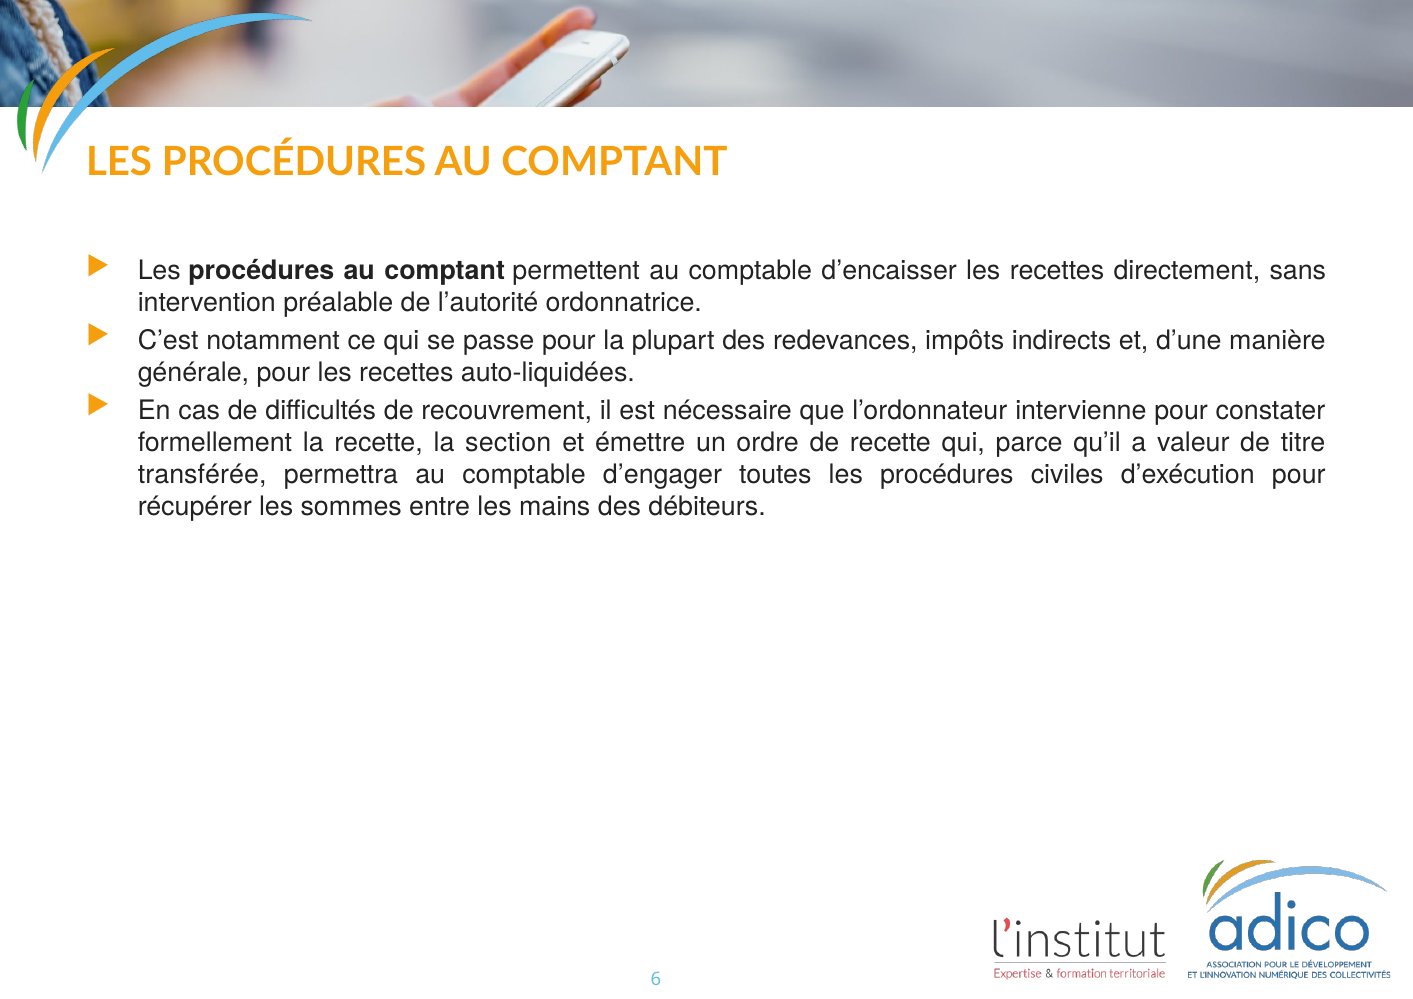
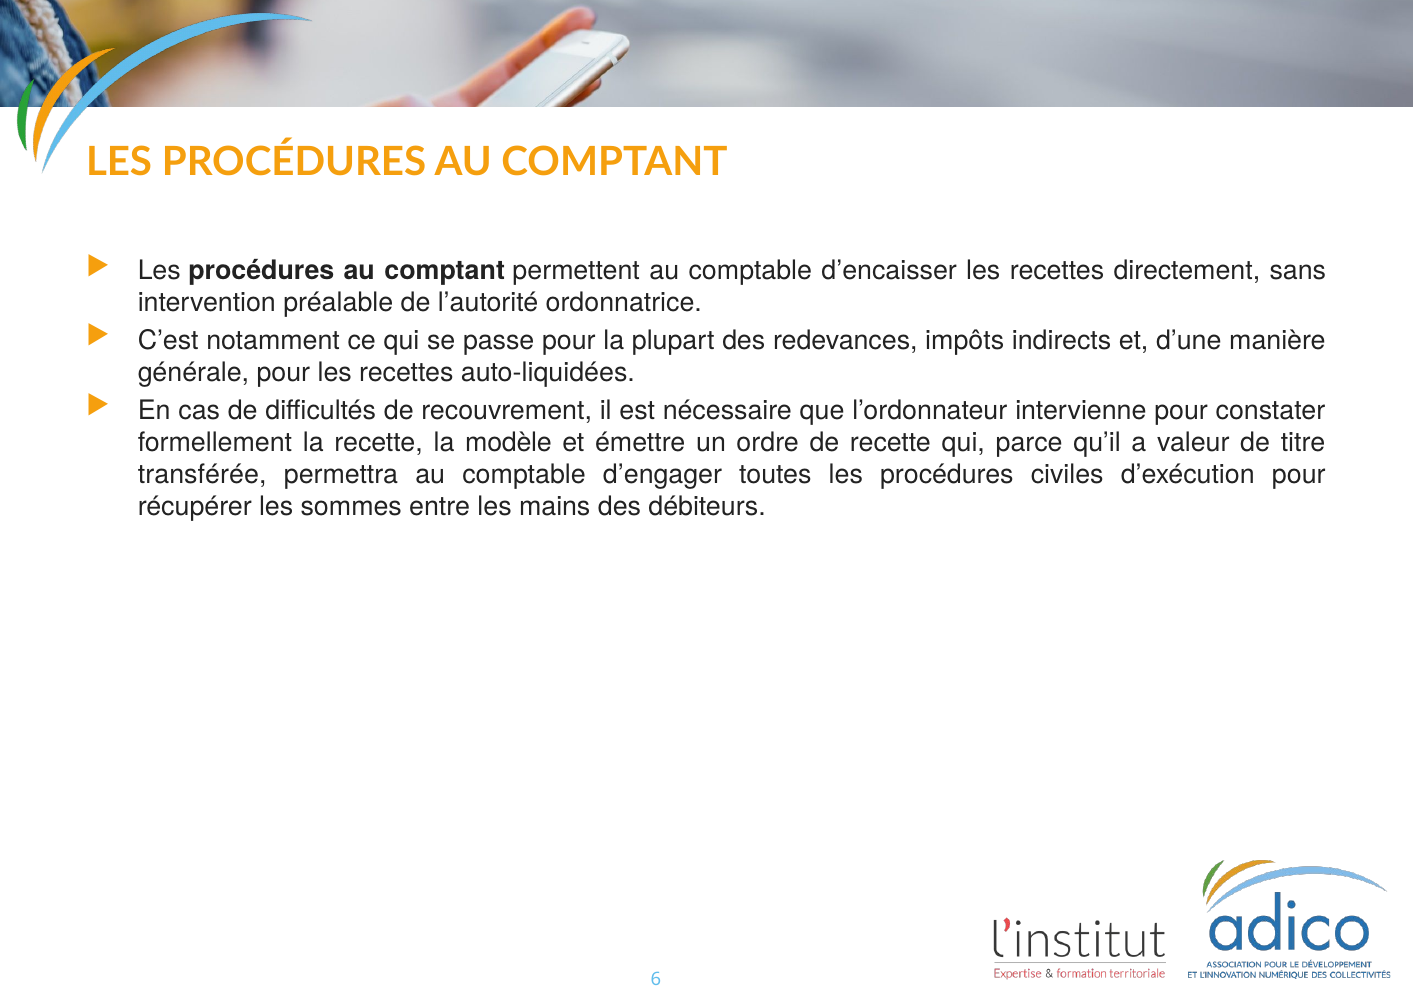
section: section -> modèle (509, 442)
